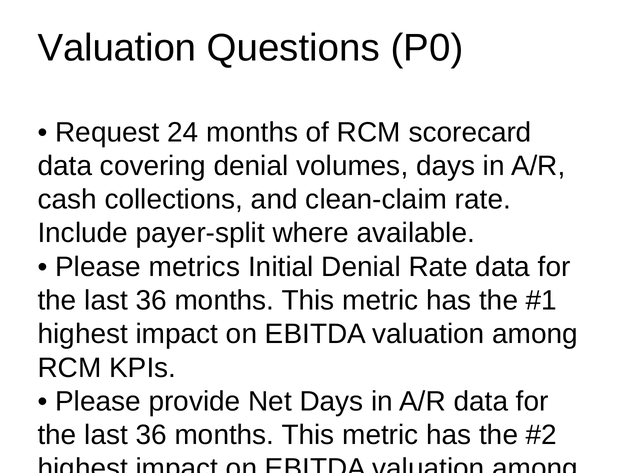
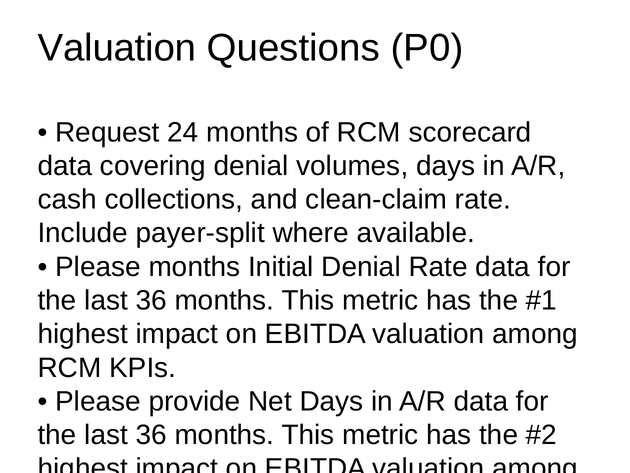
Please metrics: metrics -> months (195, 267)
